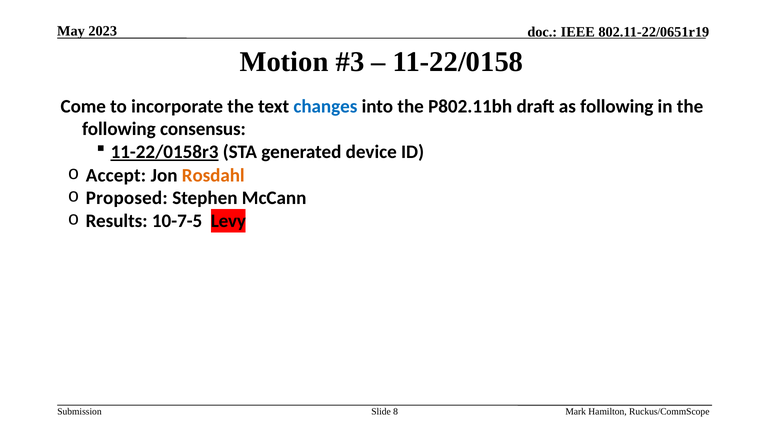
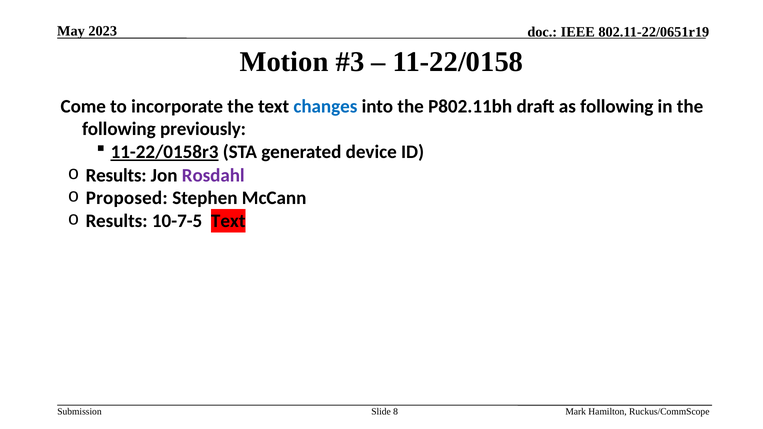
consensus: consensus -> previously (203, 129)
Accept: Accept -> Results (116, 175)
Rosdahl colour: orange -> purple (213, 175)
10-7-5 Levy: Levy -> Text (228, 221)
